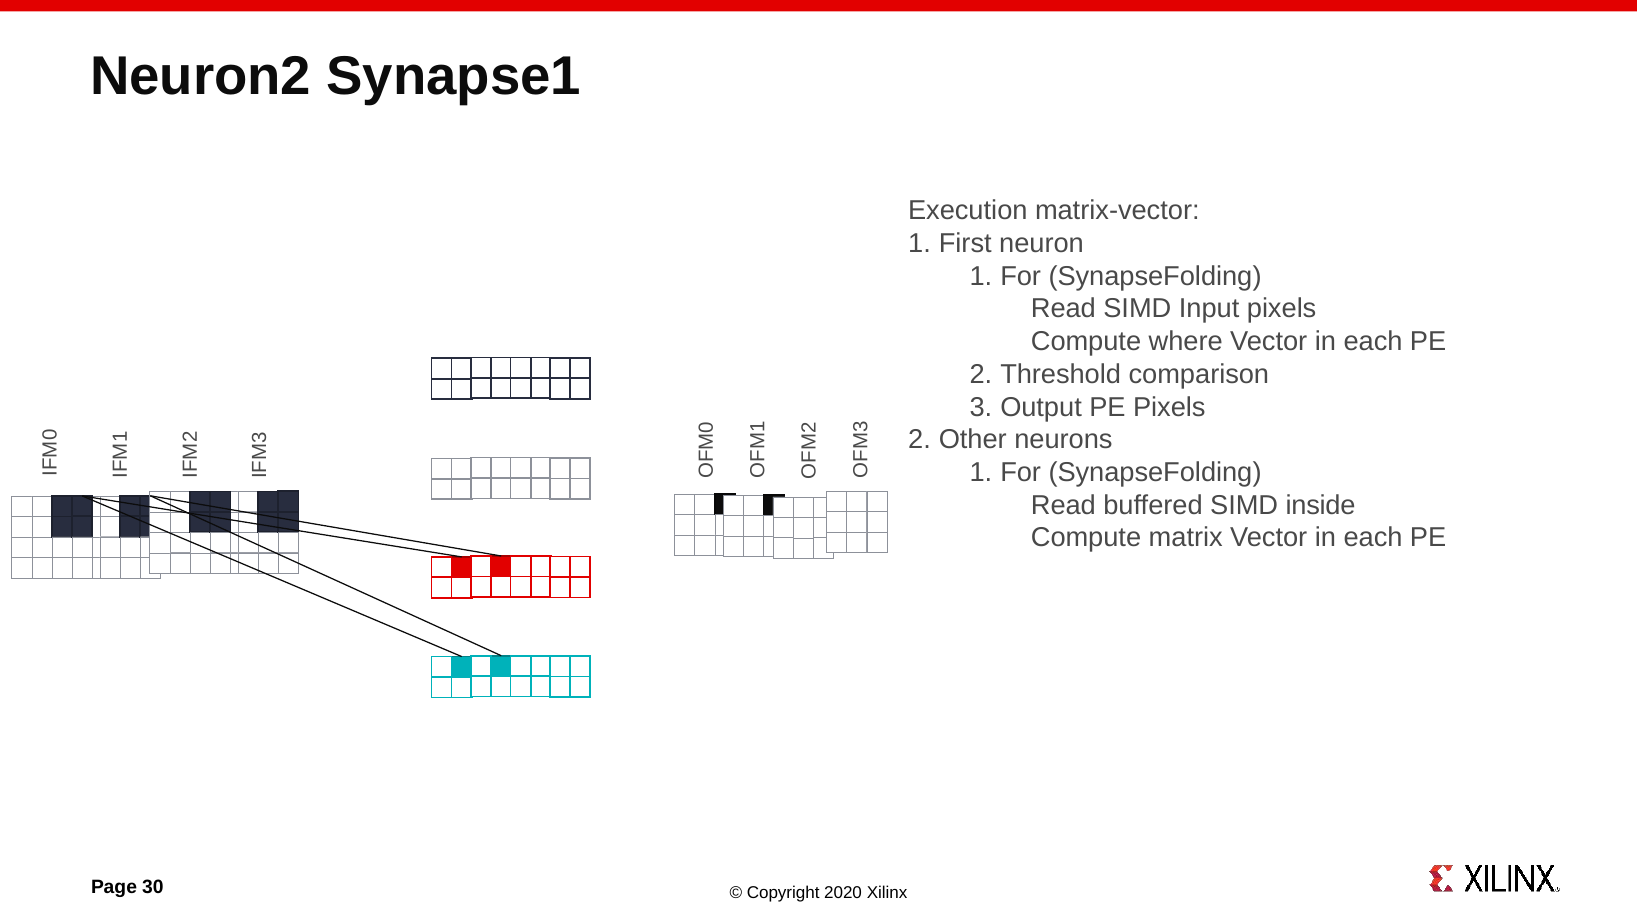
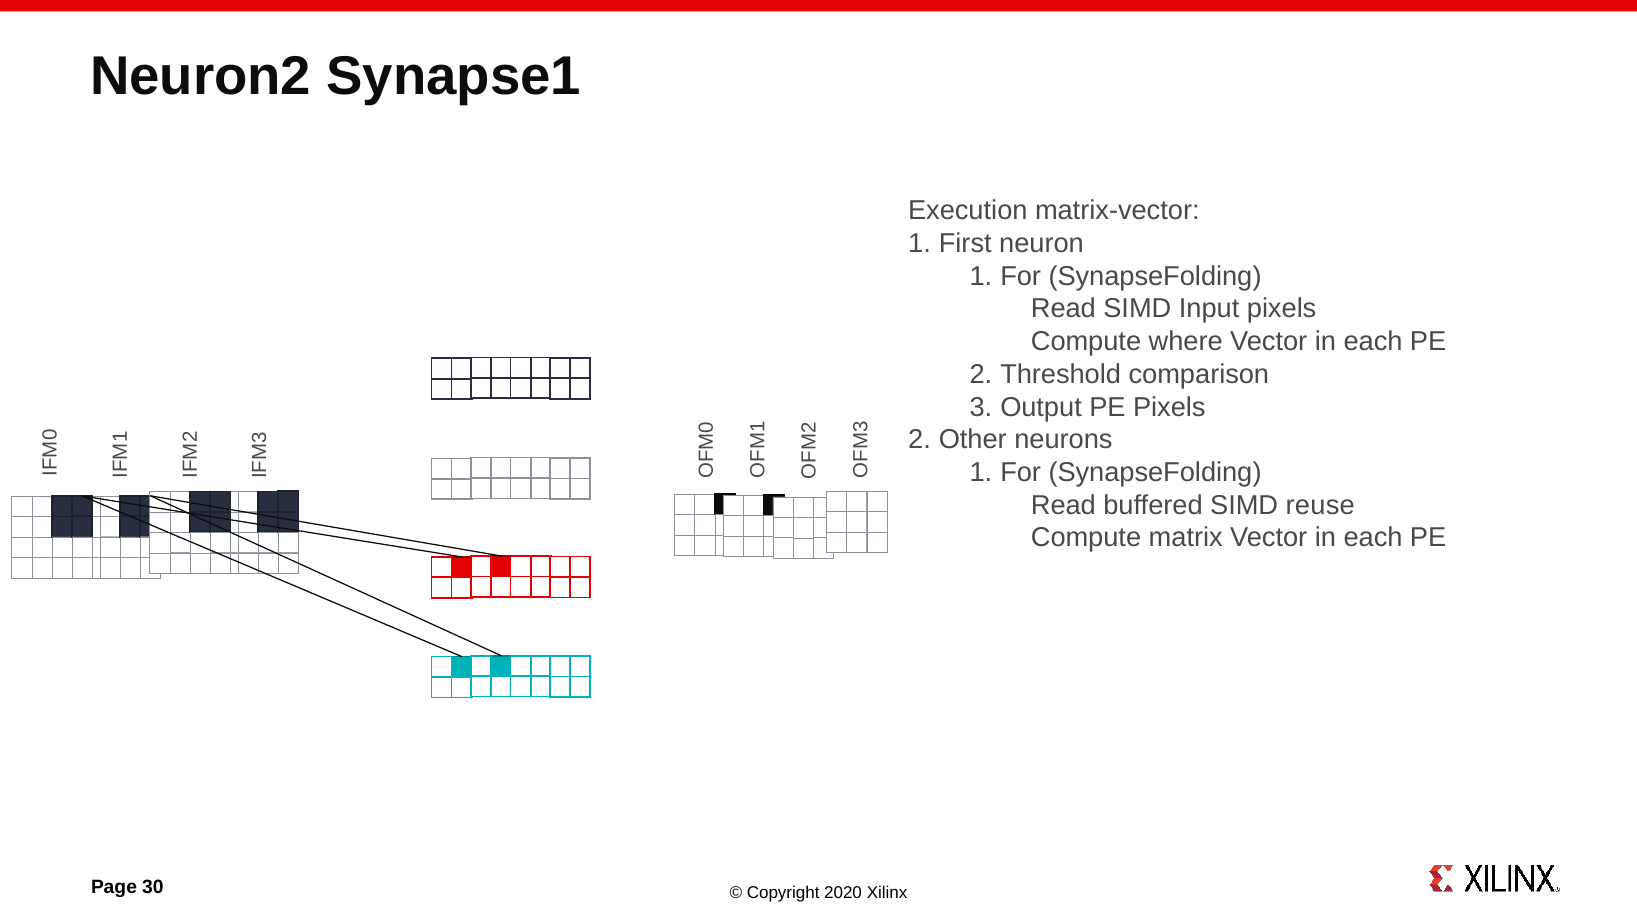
inside: inside -> reuse (1320, 505)
